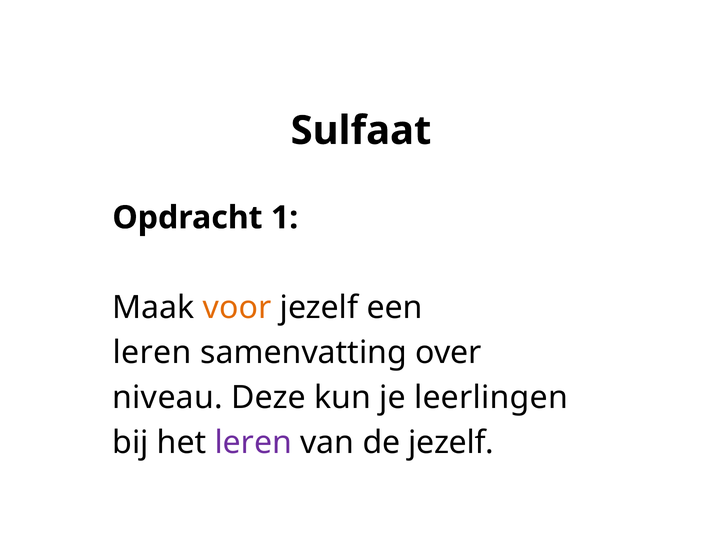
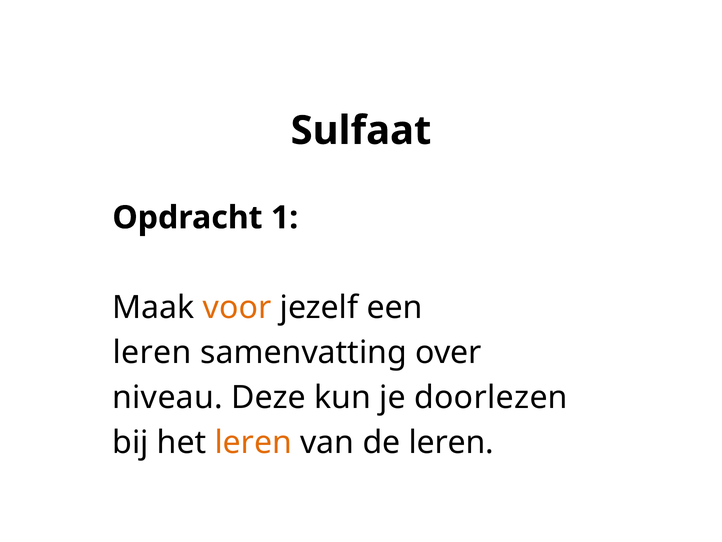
leerlingen: leerlingen -> doorlezen (491, 397)
leren colour: purple -> orange (253, 442)
de jezelf: jezelf -> leren (451, 442)
